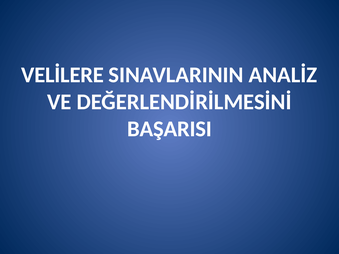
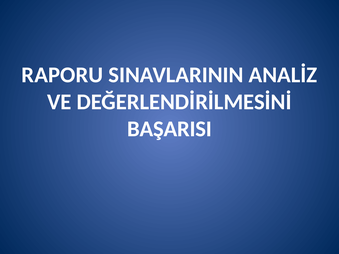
VELİLERE: VELİLERE -> RAPORU (62, 75)
